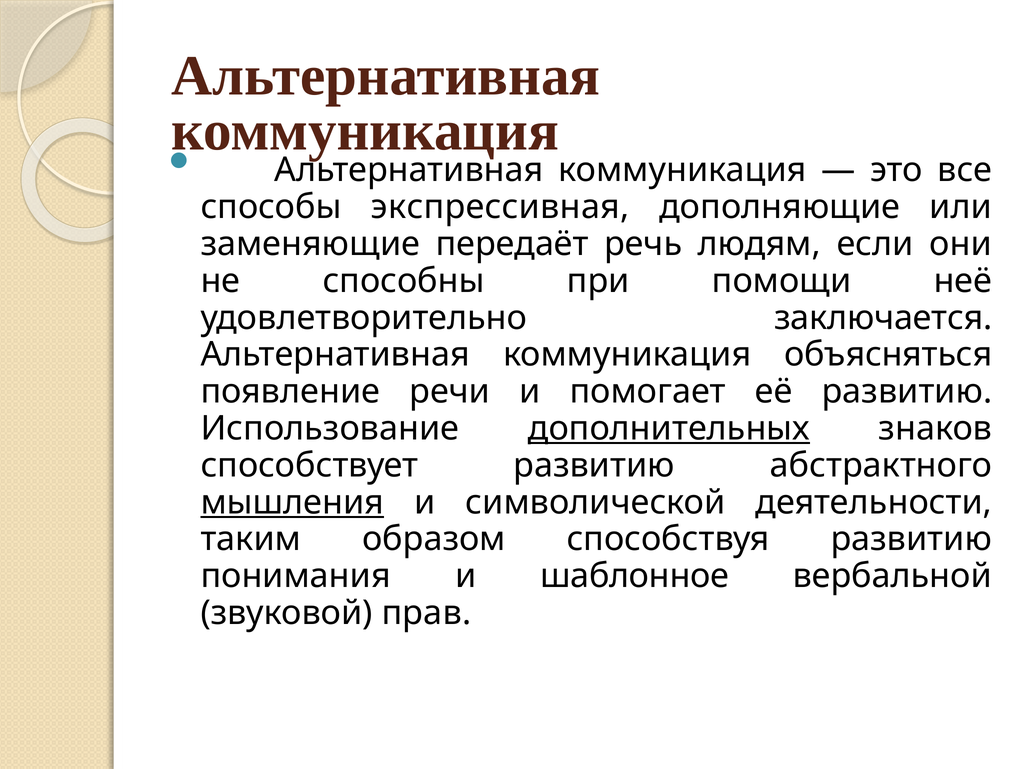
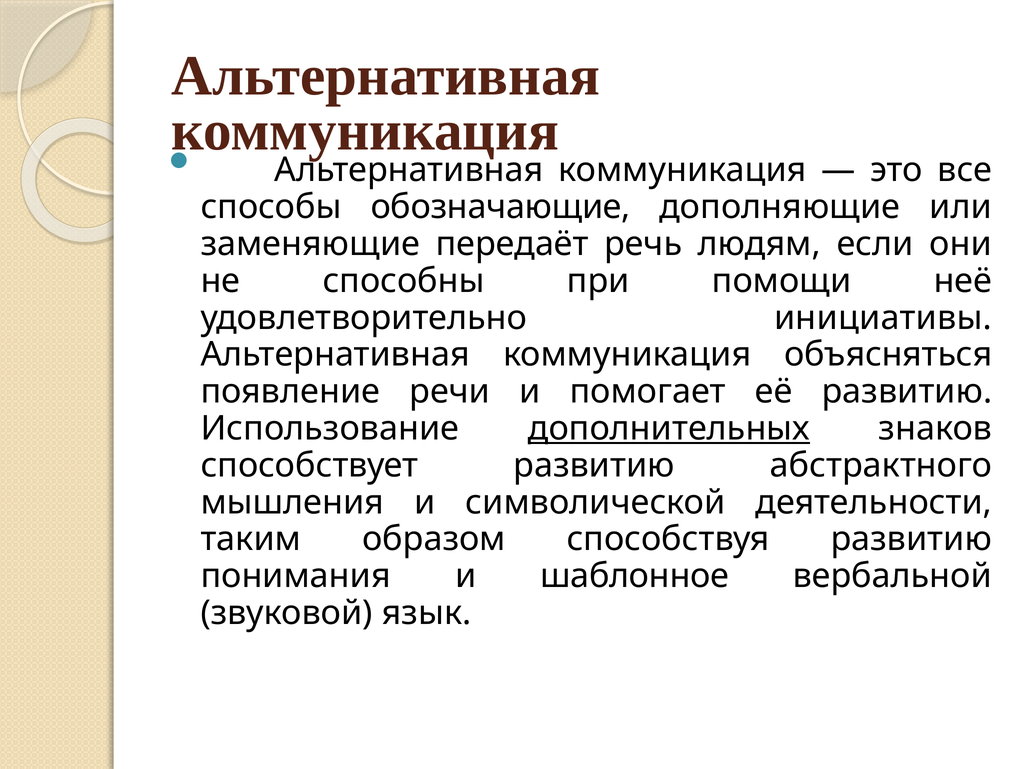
экспрессивная: экспрессивная -> обозначающие (501, 207)
заключается: заключается -> инициативы (883, 318)
мышления underline: present -> none (292, 503)
прав: прав -> язык (426, 613)
